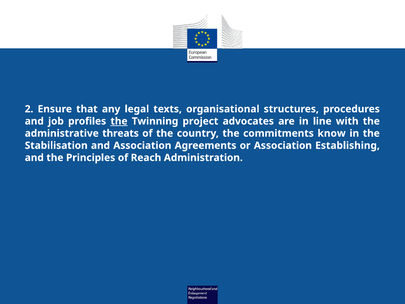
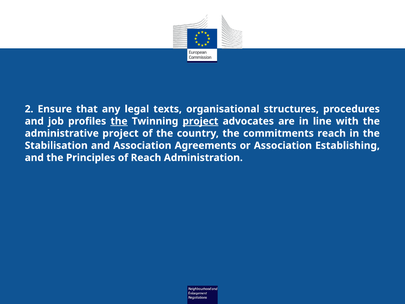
project underline: none -> present (200, 121)
administrative threats: threats -> project (120, 133)
commitments know: know -> reach (332, 133)
